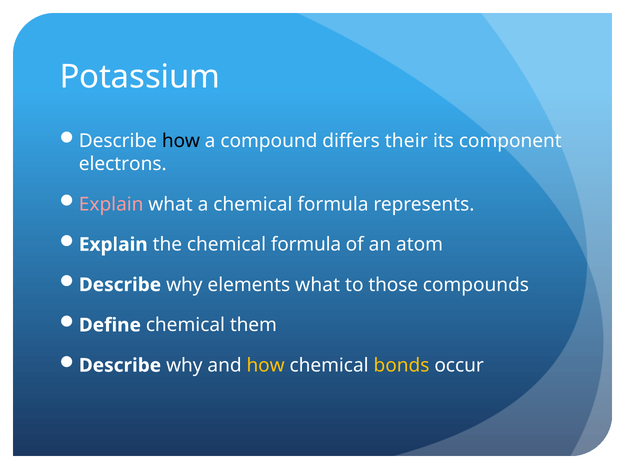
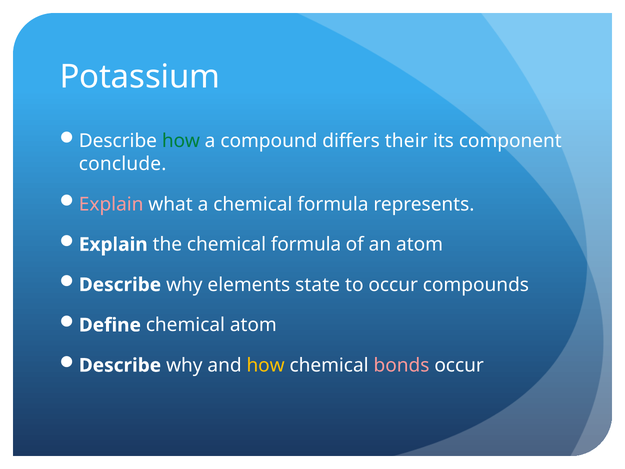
how colour: black -> green (181, 141)
electrons: electrons -> conclude (123, 164)
elements what: what -> state (318, 285)
to those: those -> occur (393, 285)
chemical them: them -> atom (253, 325)
bonds colour: yellow -> pink (402, 365)
